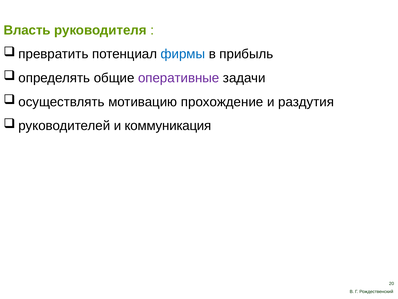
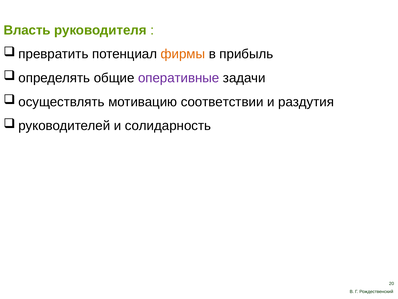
фирмы colour: blue -> orange (183, 54)
прохождение: прохождение -> соответствии (222, 102)
коммуникация: коммуникация -> солидарность (168, 126)
